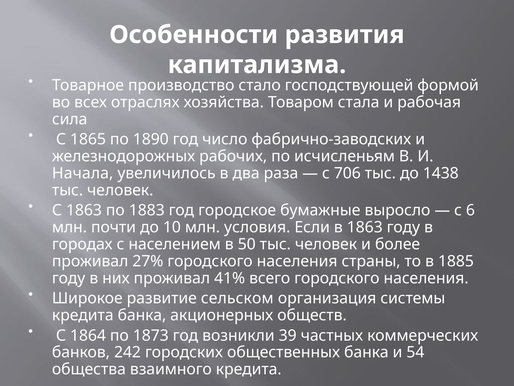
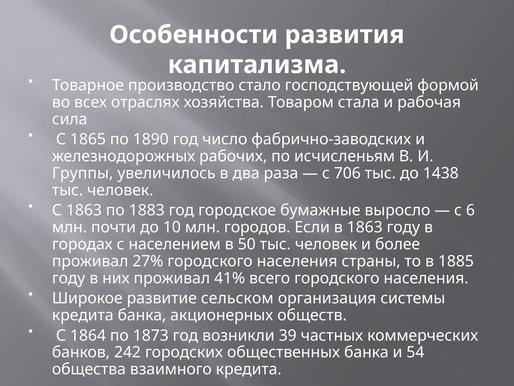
Начала: Начала -> Группы (83, 173)
условия: условия -> городов (257, 227)
